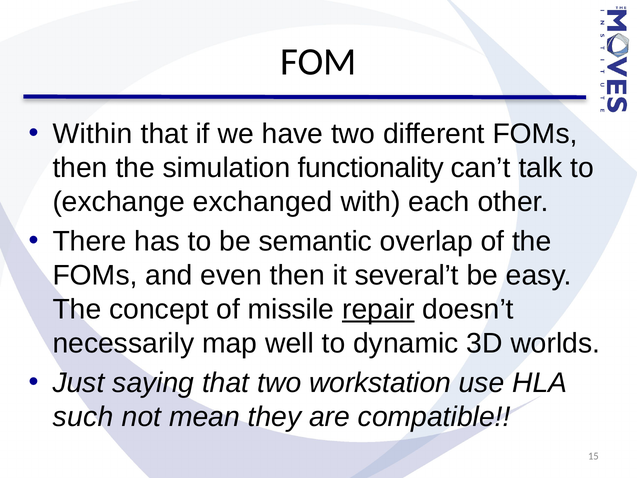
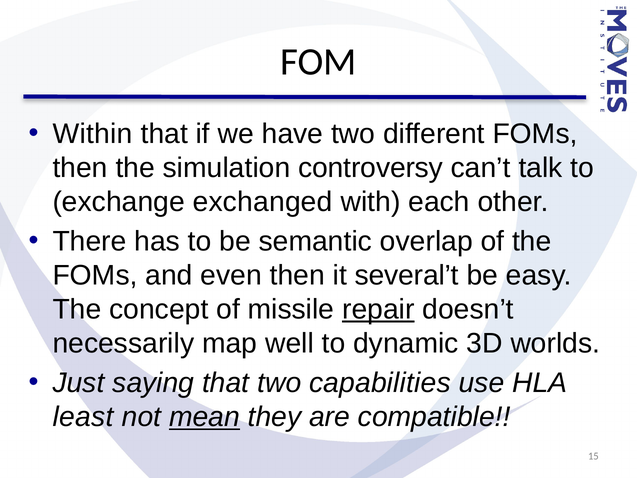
functionality: functionality -> controversy (371, 168)
workstation: workstation -> capabilities (380, 383)
such: such -> least (83, 417)
mean underline: none -> present (205, 417)
